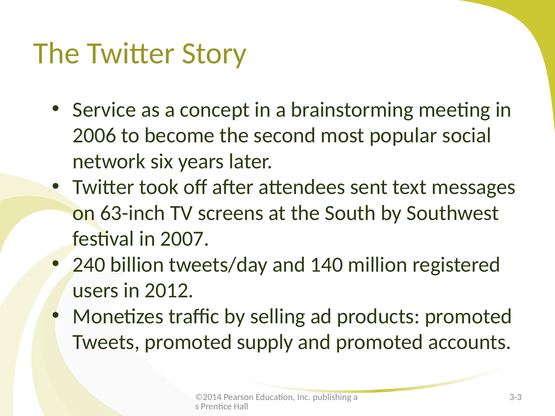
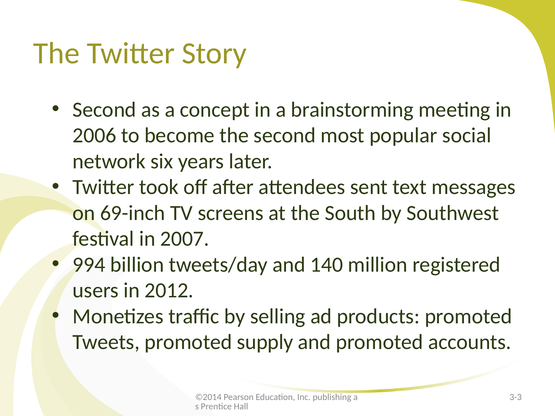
Service: Service -> Second (104, 110)
63-inch: 63-inch -> 69-inch (133, 213)
240: 240 -> 994 (89, 265)
